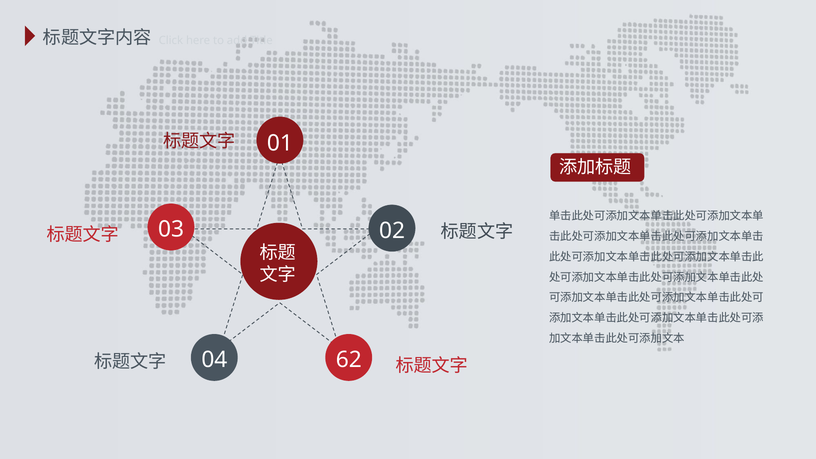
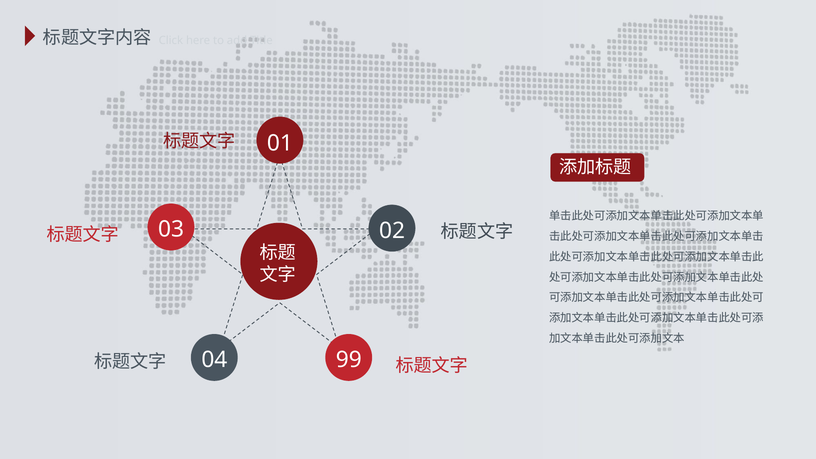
62: 62 -> 99 (349, 360)
